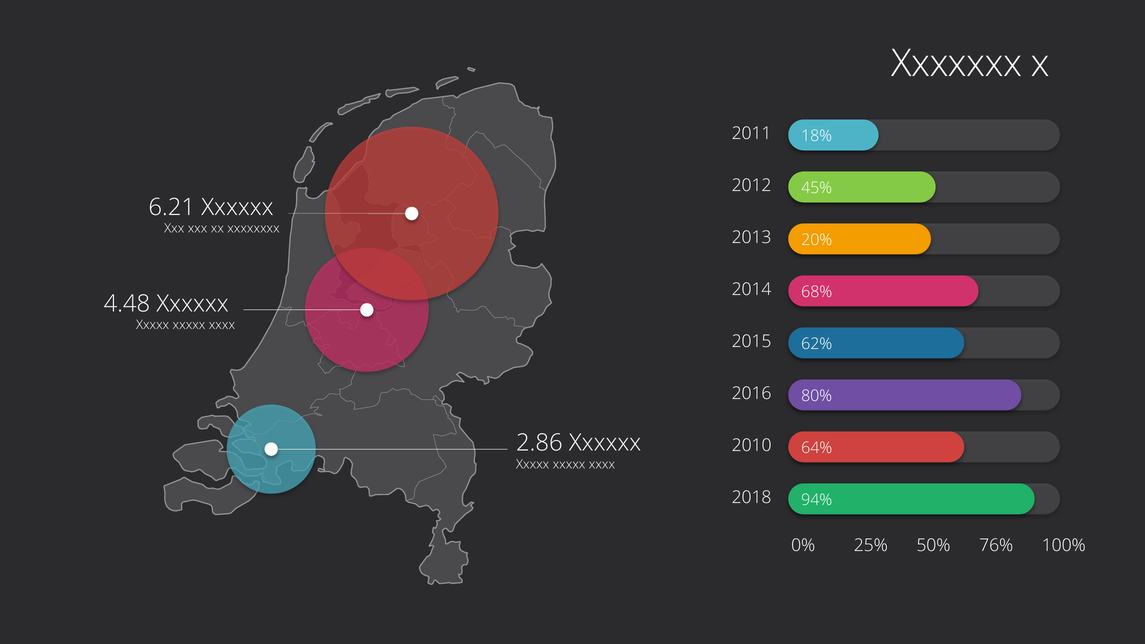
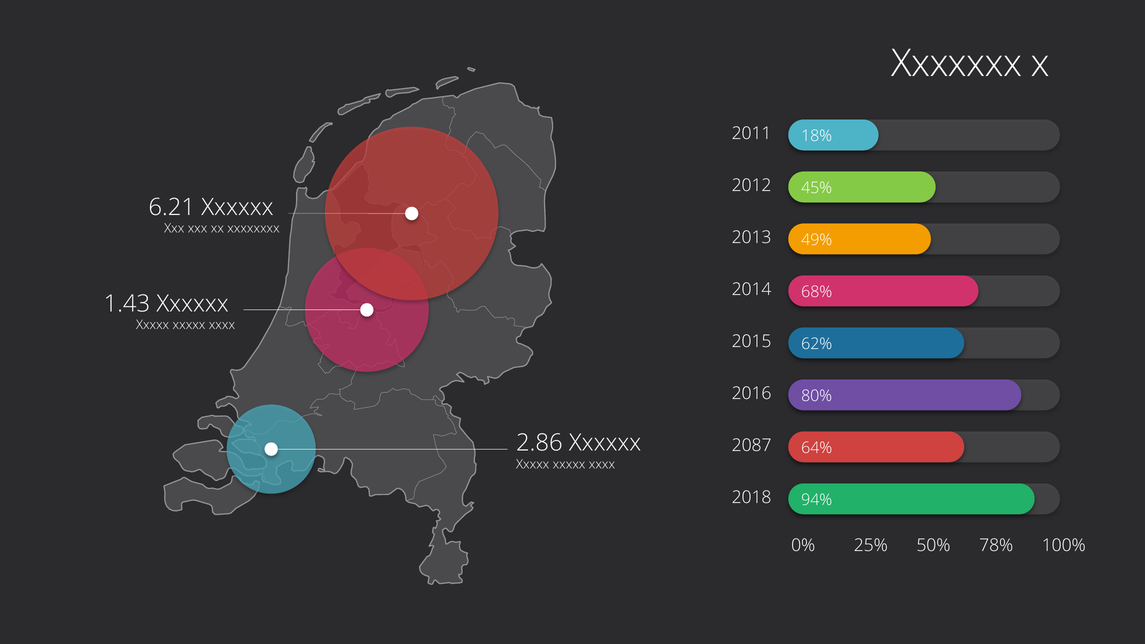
20%: 20% -> 49% (817, 240)
4.48: 4.48 -> 1.43 (127, 304)
2010: 2010 -> 2087 (752, 445)
76%: 76% -> 78% (996, 546)
